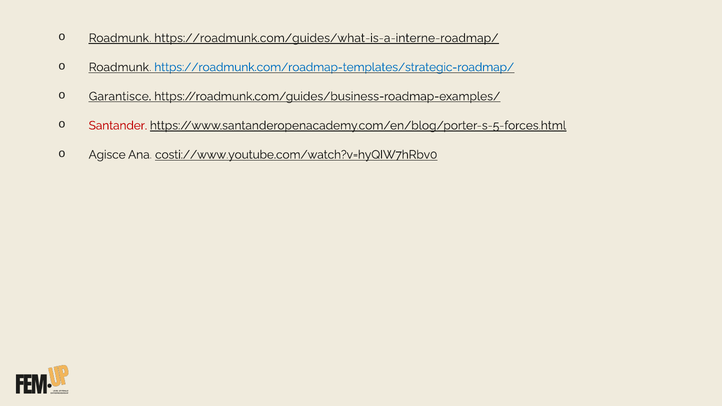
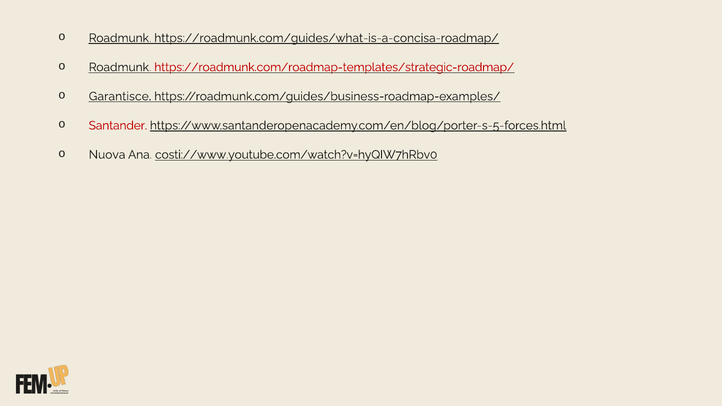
https://roadmunk.com/guides/what-is-a-interne-roadmap/: https://roadmunk.com/guides/what-is-a-interne-roadmap/ -> https://roadmunk.com/guides/what-is-a-concisa-roadmap/ (326, 38)
https://roadmunk.com/roadmap-templates/strategic-roadmap/ colour: blue -> red (334, 67)
Agisce: Agisce -> Nuova (107, 155)
